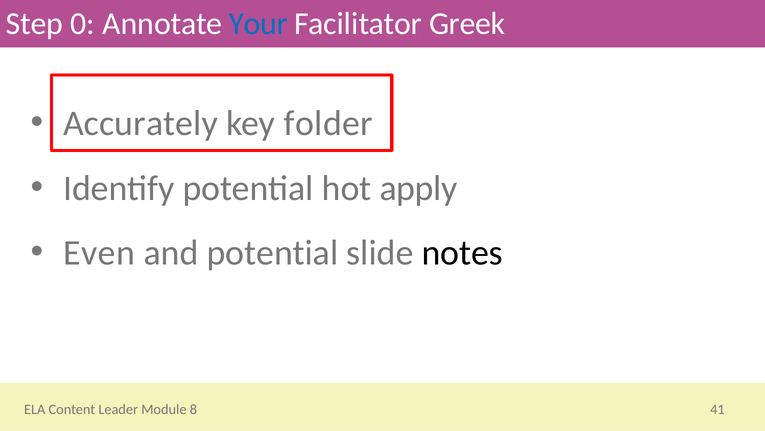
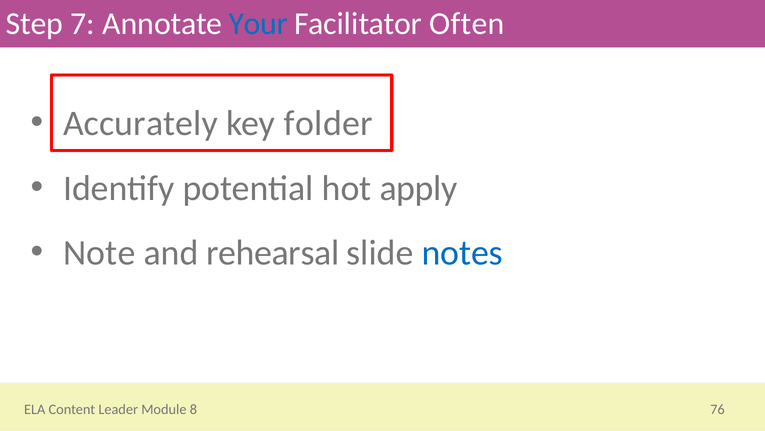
0: 0 -> 7 (83, 24)
Greek: Greek -> Often (467, 24)
Even: Even -> Note (99, 252)
and potential: potential -> rehearsal (273, 252)
notes colour: black -> blue (462, 252)
41: 41 -> 76 (717, 409)
